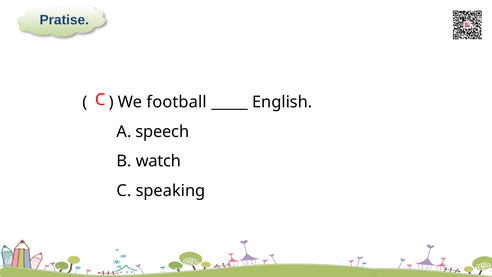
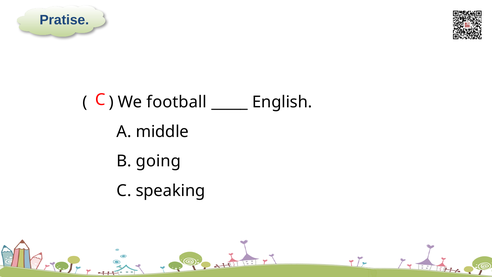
speech: speech -> middle (162, 132)
watch: watch -> going (158, 161)
